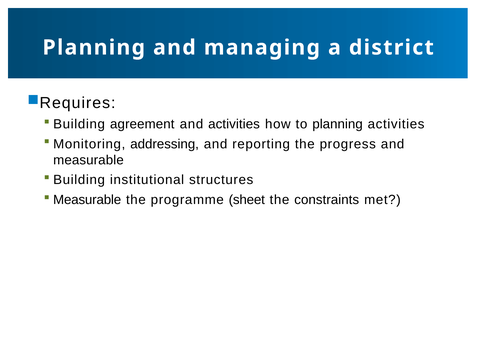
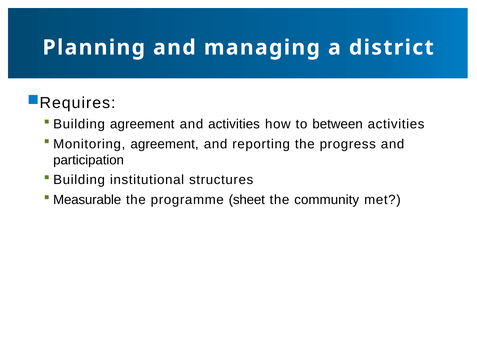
to planning: planning -> between (338, 124)
Monitoring addressing: addressing -> agreement (165, 144)
measurable: measurable -> participation (89, 160)
constraints: constraints -> community (327, 200)
